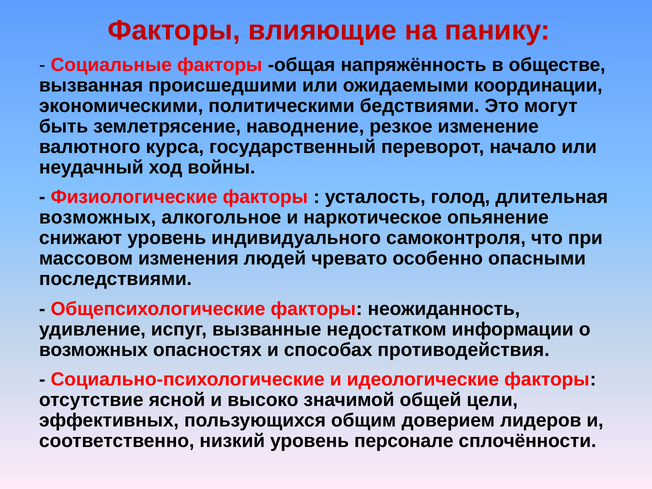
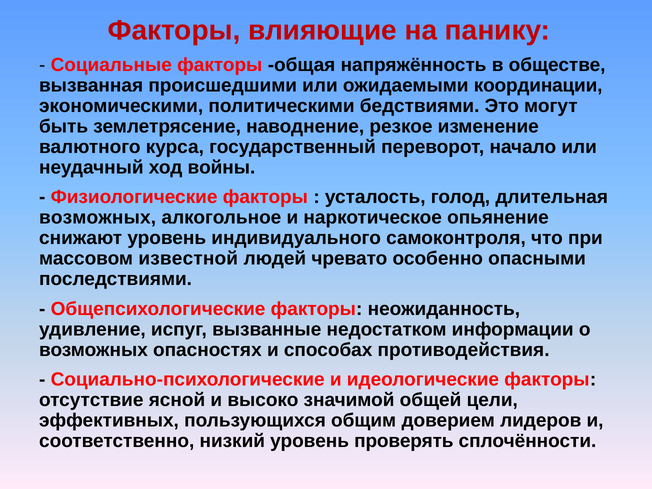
изменения: изменения -> известной (188, 259)
персонале: персонале -> проверять (404, 441)
